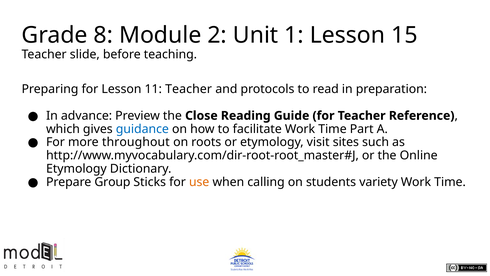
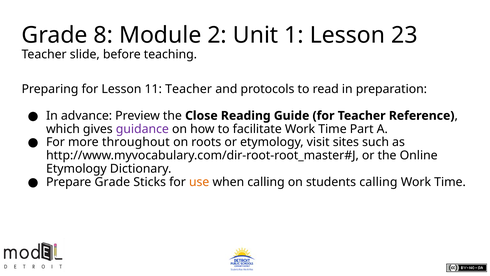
15: 15 -> 23 (404, 35)
guidance colour: blue -> purple (142, 129)
Prepare Group: Group -> Grade (112, 182)
students variety: variety -> calling (378, 182)
